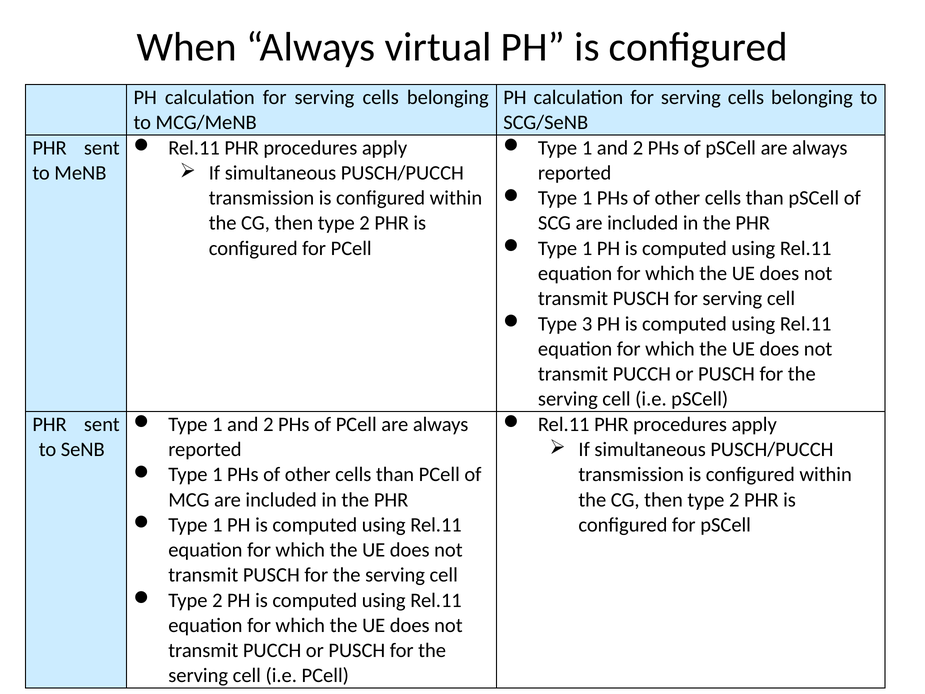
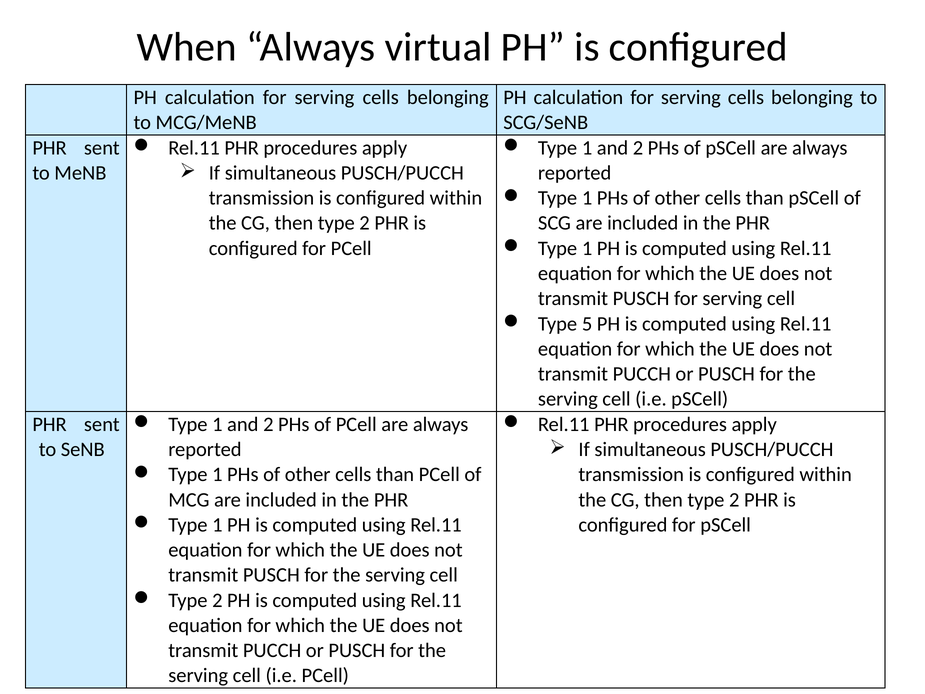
3: 3 -> 5 (587, 324)
